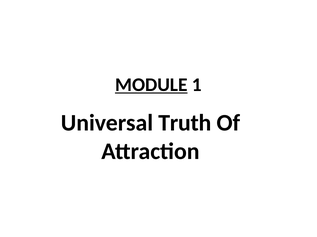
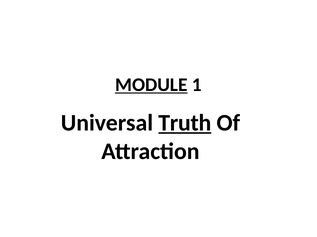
Truth underline: none -> present (185, 123)
